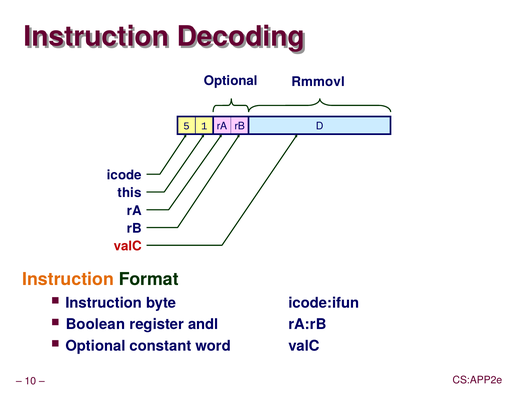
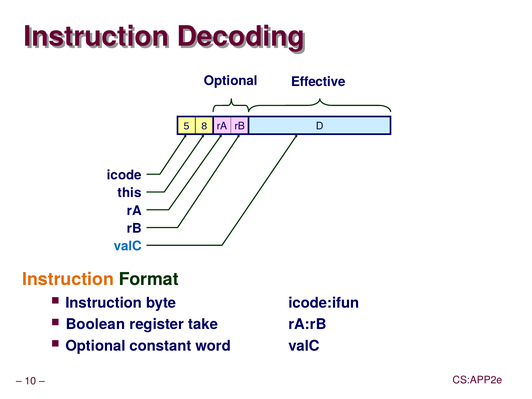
Rmmovl: Rmmovl -> Effective (318, 82)
1: 1 -> 8 (204, 126)
valC colour: red -> blue (128, 246)
andl: andl -> take (203, 324)
